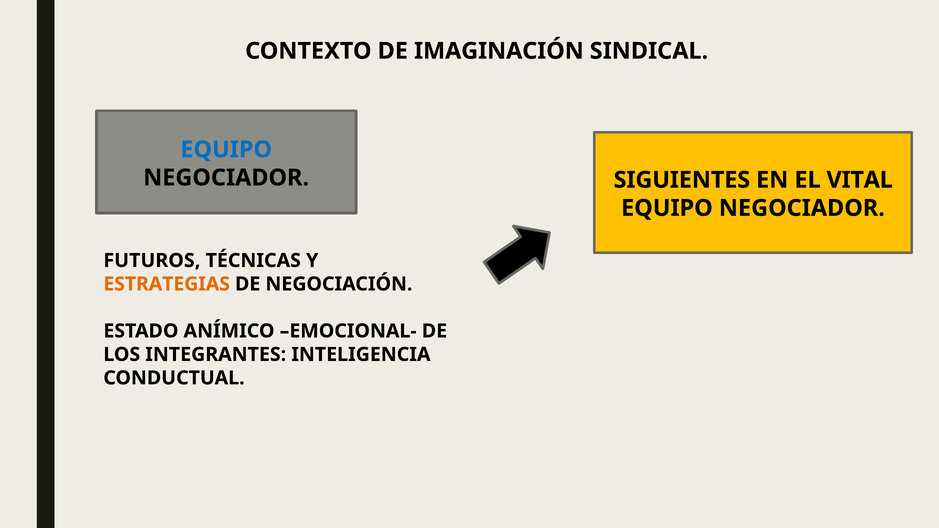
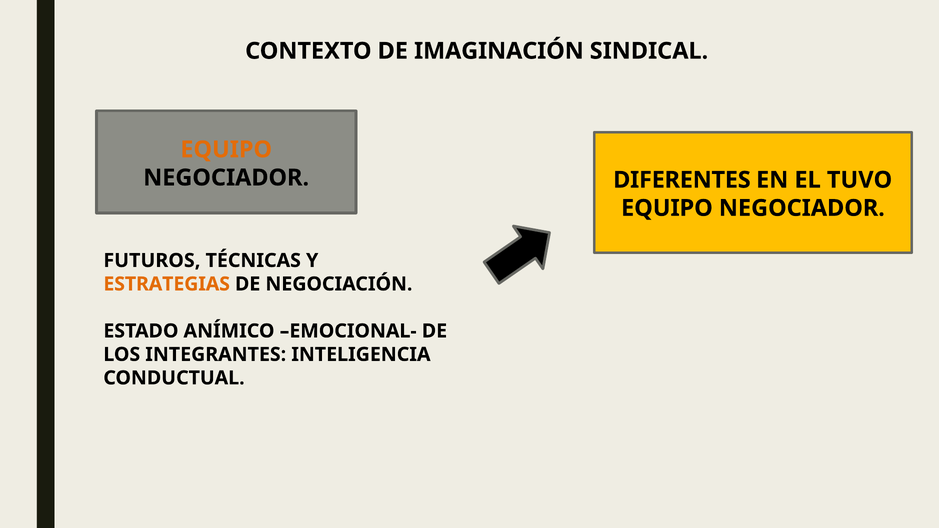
EQUIPO colour: blue -> orange (226, 150)
SIGUIENTES: SIGUIENTES -> DIFERENTES (682, 180)
VITAL: VITAL -> TUVO (860, 180)
